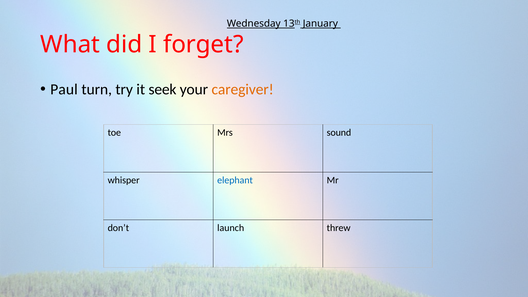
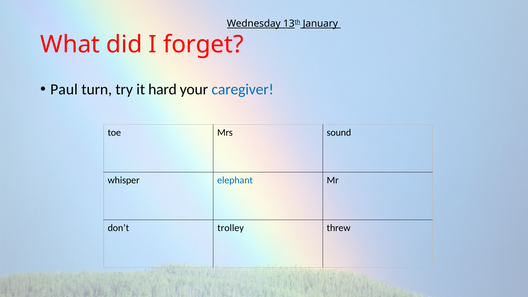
seek: seek -> hard (163, 89)
caregiver colour: orange -> blue (243, 89)
launch: launch -> trolley (231, 228)
